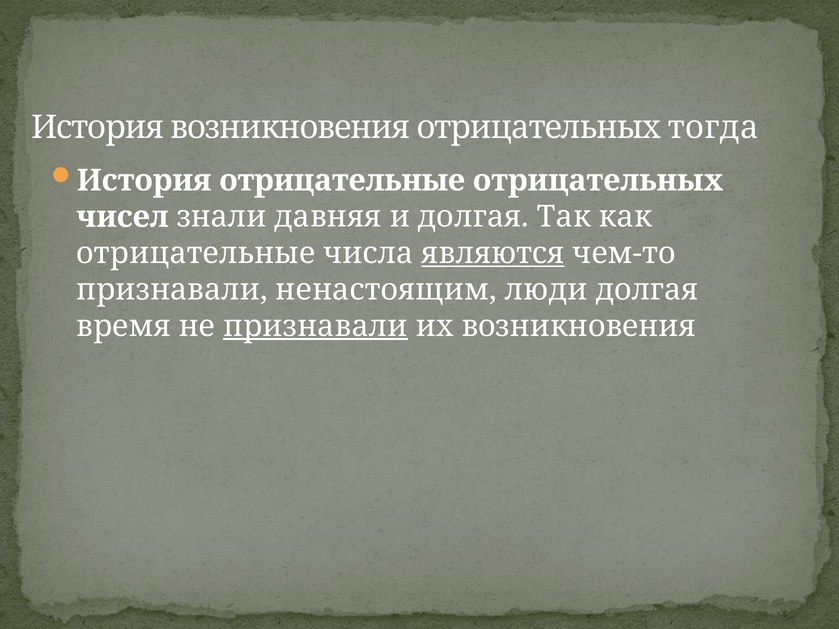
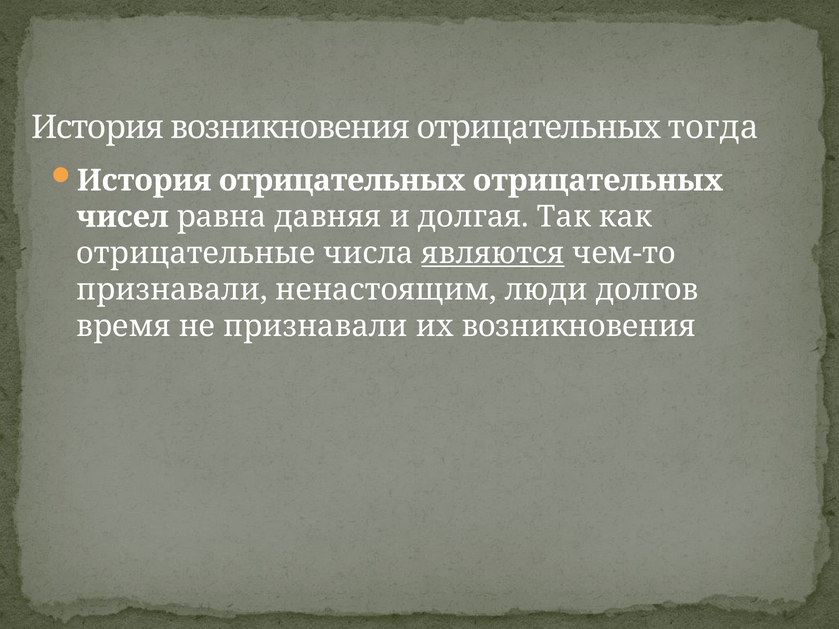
История отрицательные: отрицательные -> отрицательных (342, 181)
знали: знали -> равна (222, 217)
люди долгая: долгая -> долгов (647, 290)
признавали underline: present -> none (315, 326)
